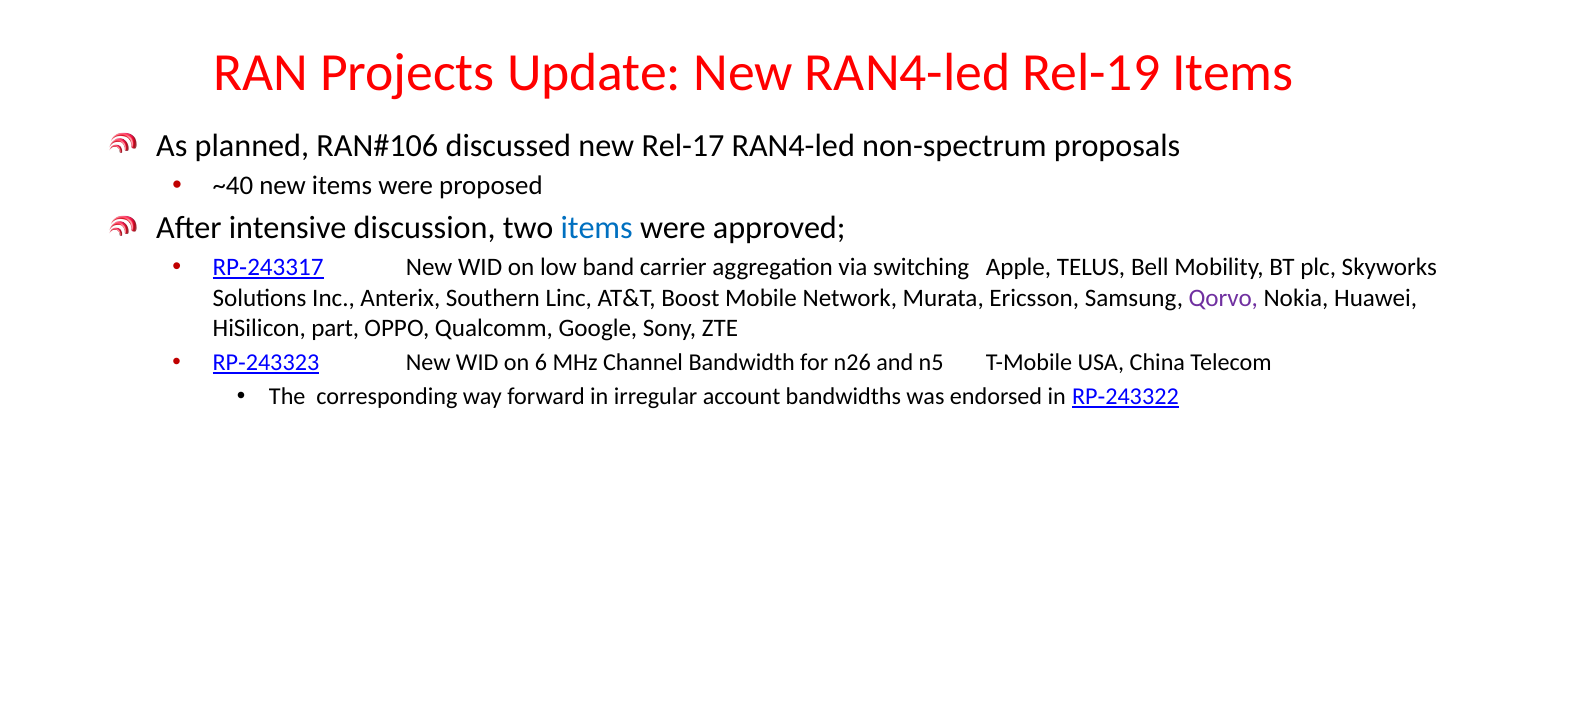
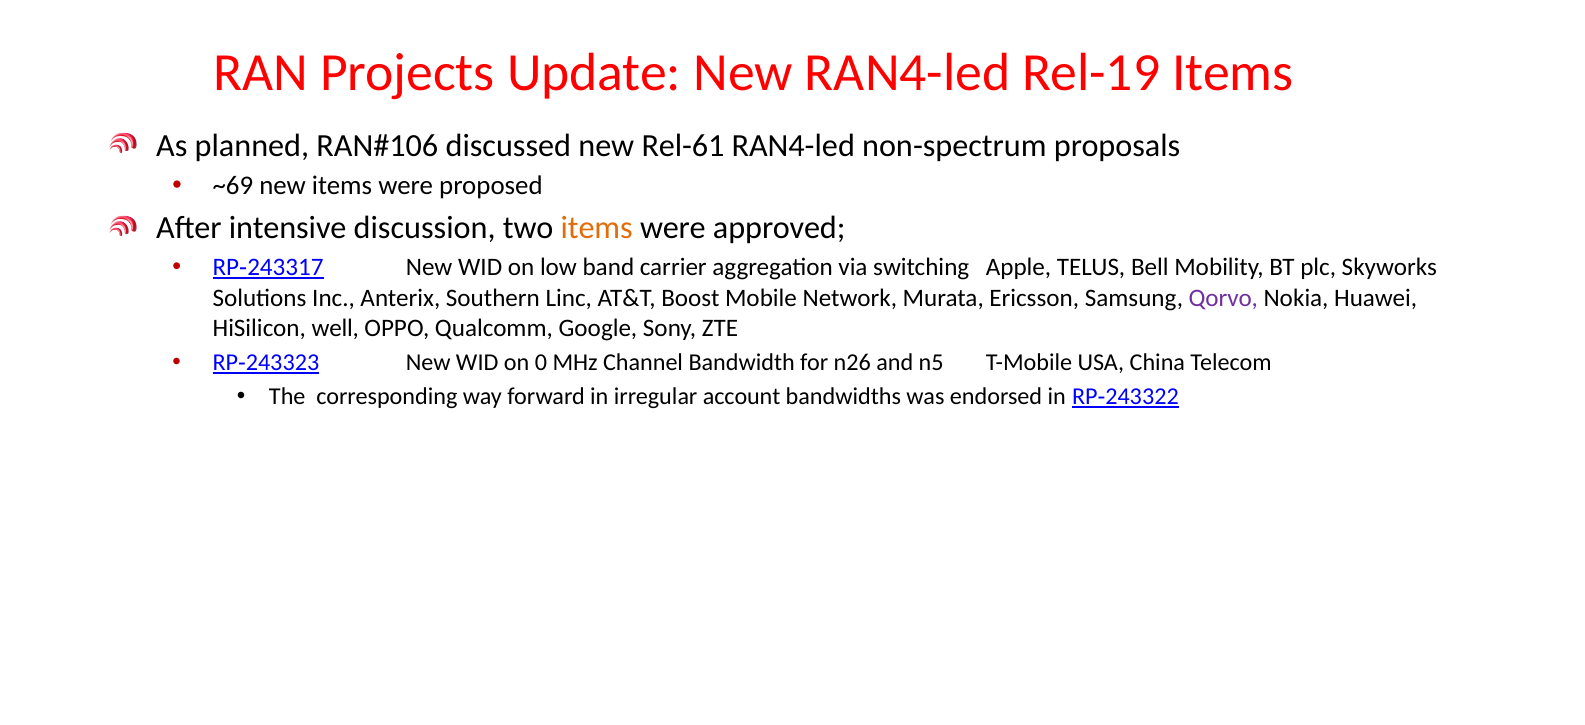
Rel-17: Rel-17 -> Rel-61 (683, 145)
~40: ~40 -> ~69 (233, 186)
items colour: blue -> orange (597, 228)
part: part -> well (335, 328)
6: 6 -> 0 (541, 362)
